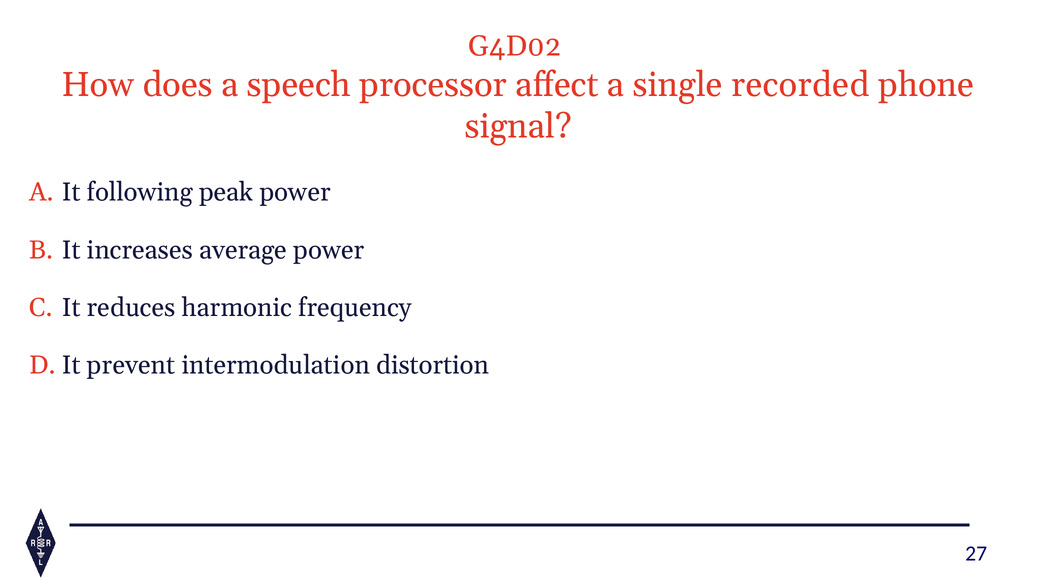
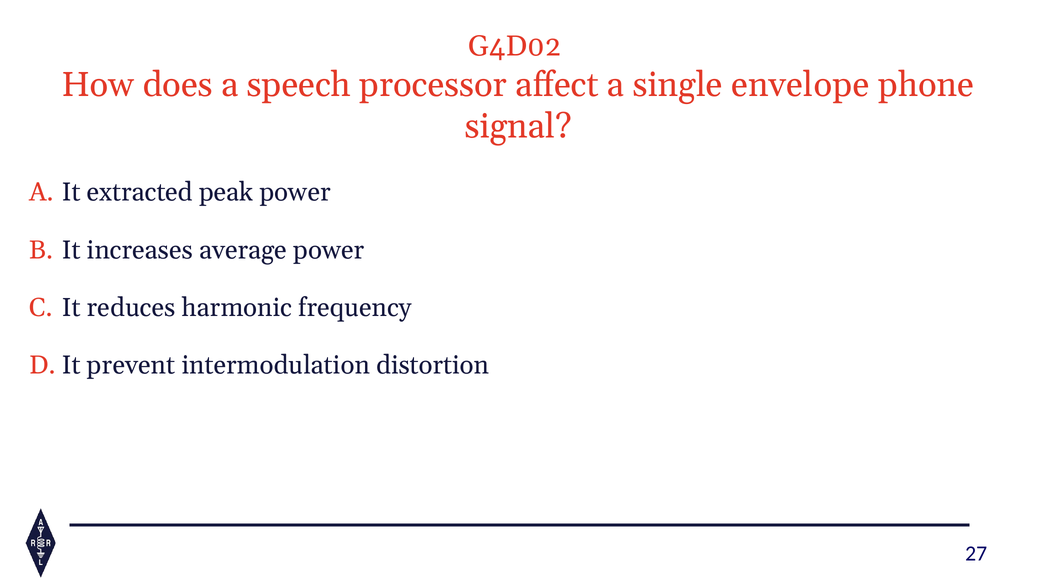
recorded: recorded -> envelope (800, 85)
following: following -> extracted (140, 193)
